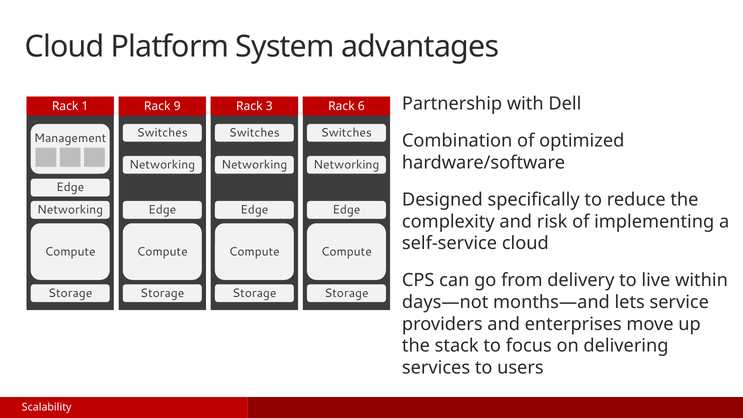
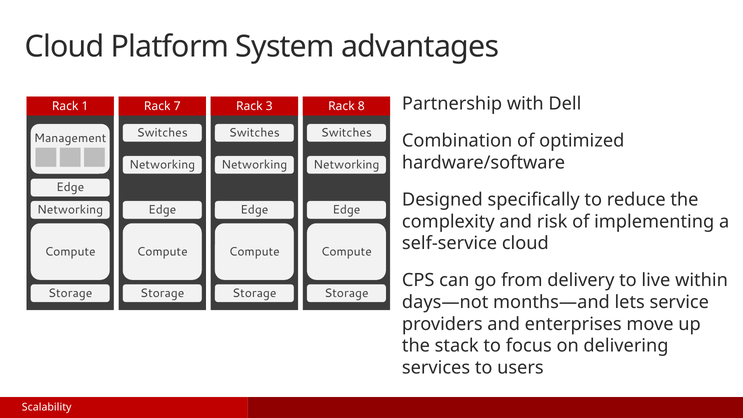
9: 9 -> 7 (177, 106)
6: 6 -> 8 (361, 106)
